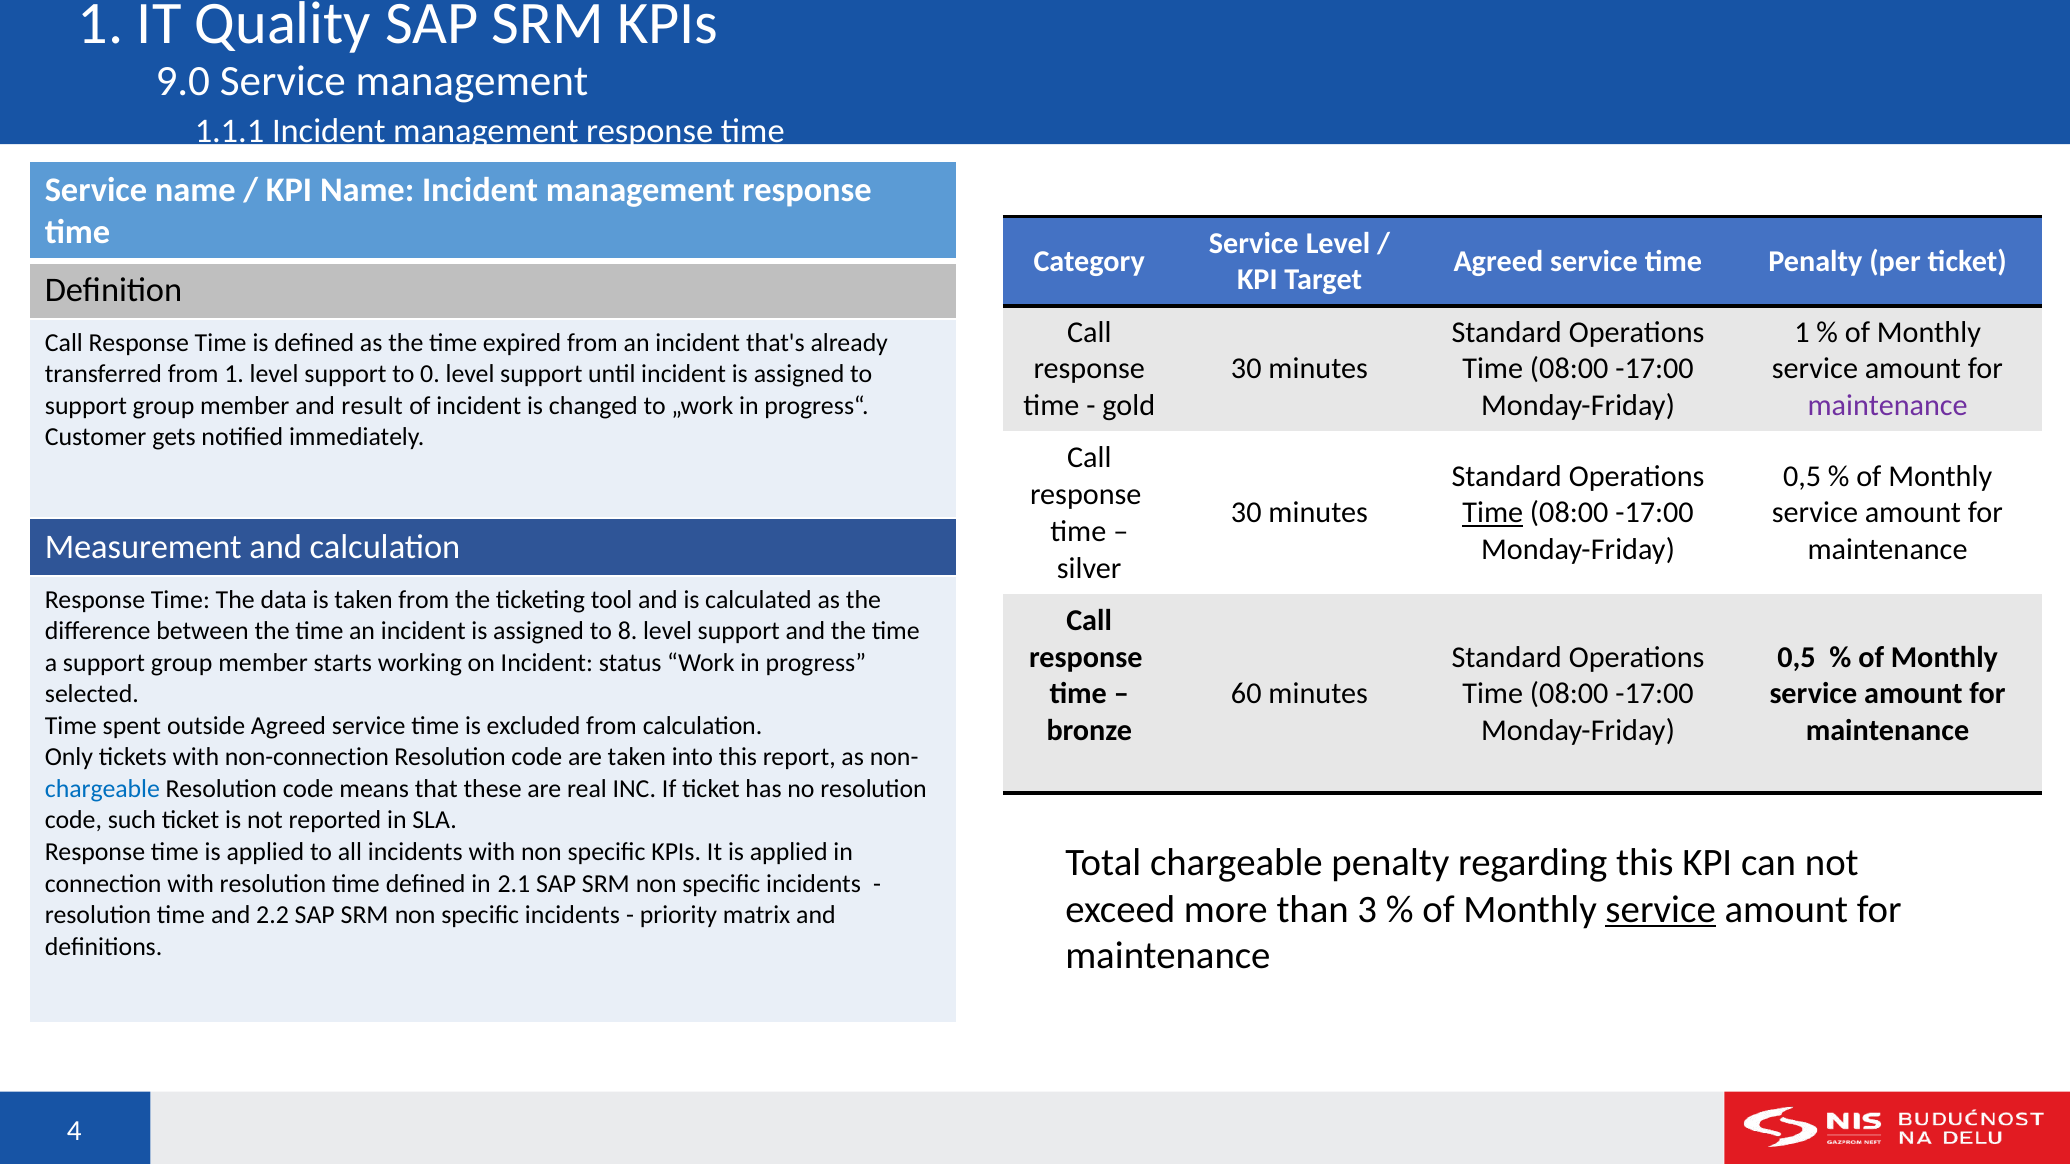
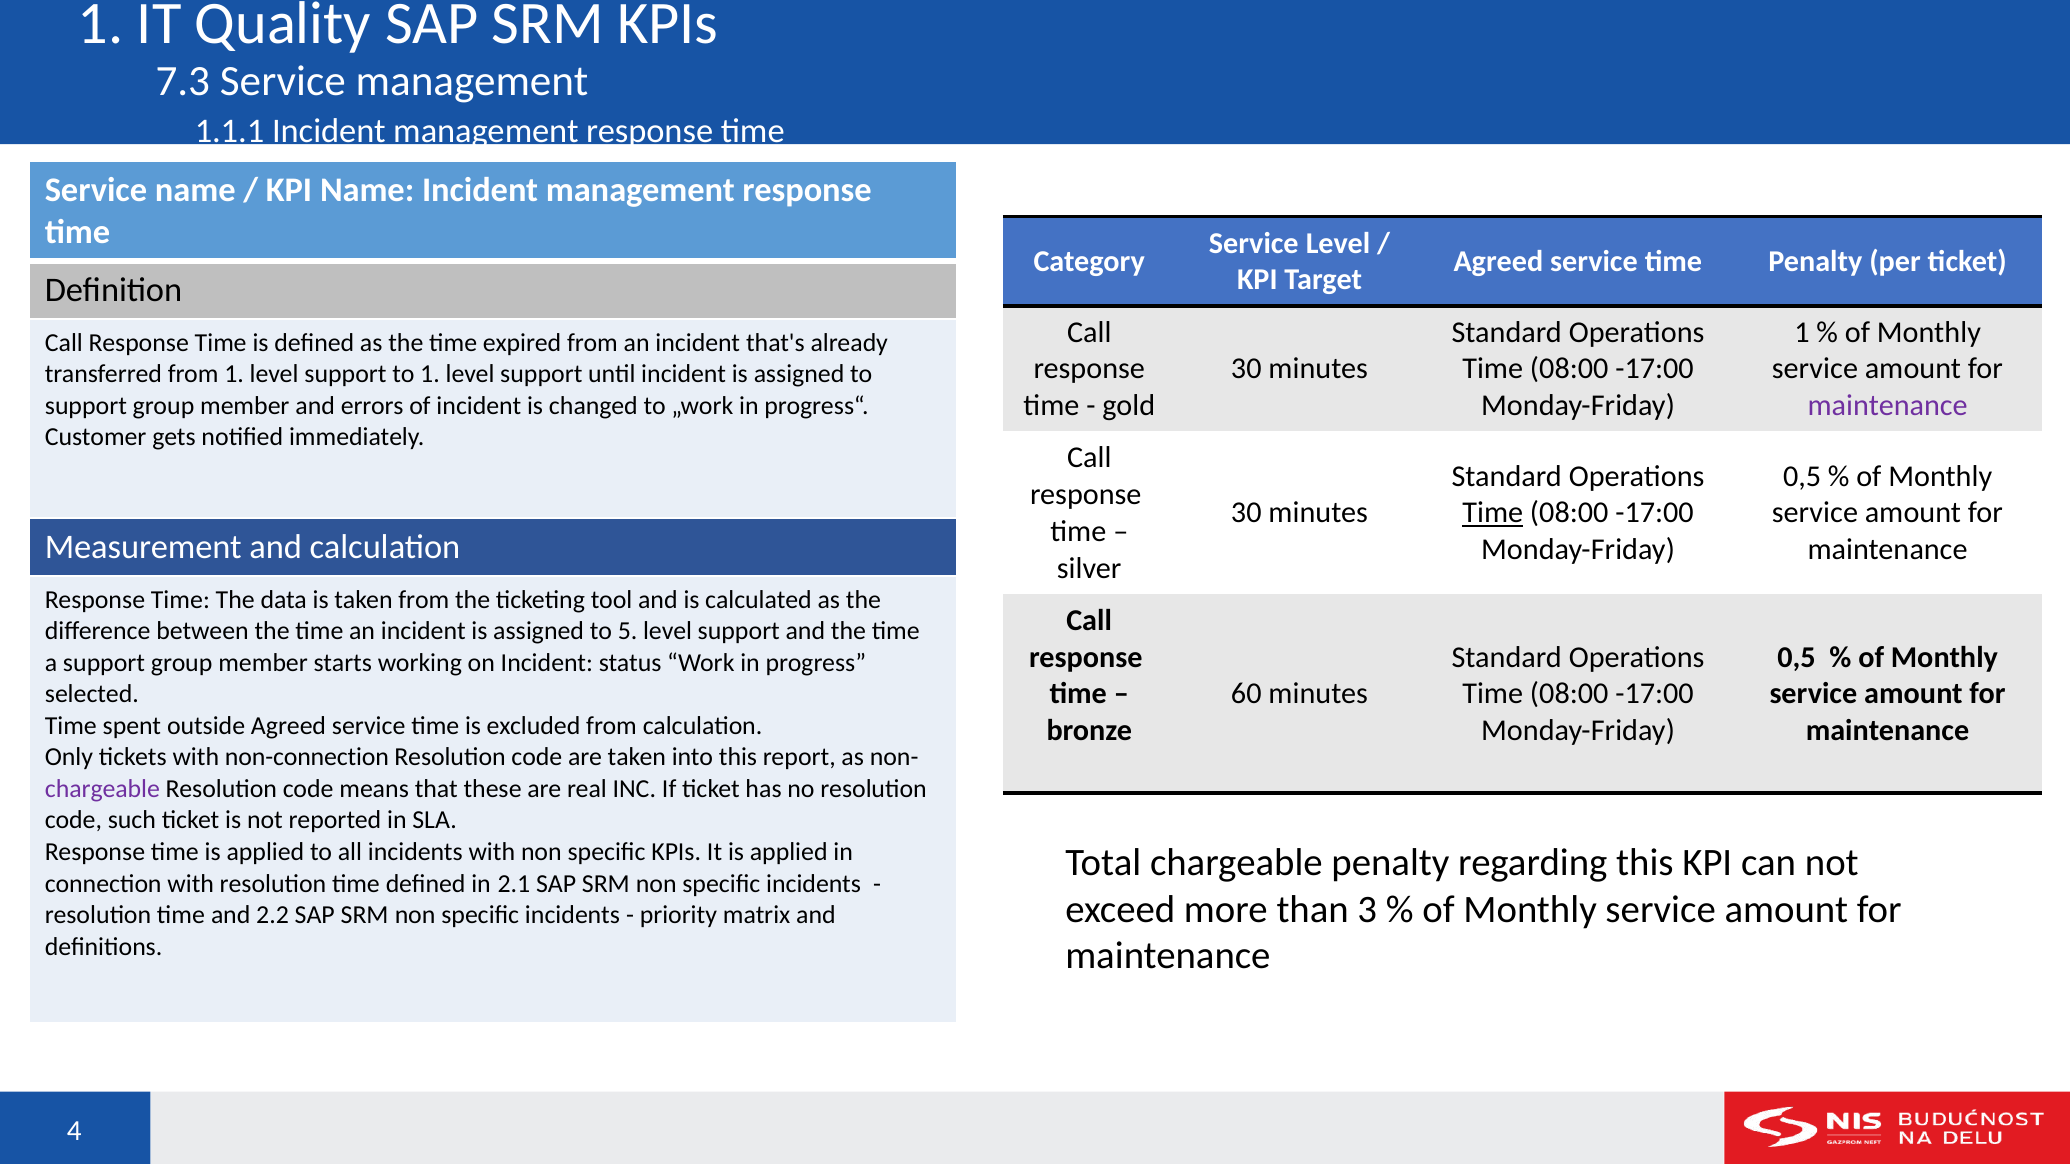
9.0: 9.0 -> 7.3 (183, 81)
to 0: 0 -> 1 (430, 374)
result: result -> errors (372, 406)
8: 8 -> 5 (628, 631)
chargeable colour: blue -> purple (102, 789)
service underline: present -> none (1661, 910)
